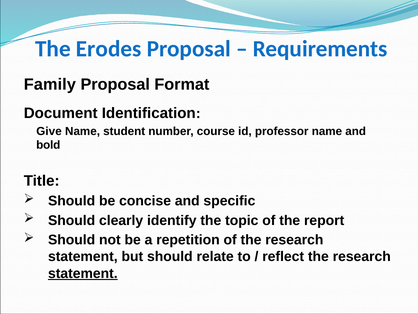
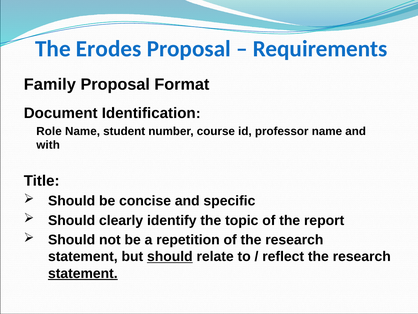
Give: Give -> Role (49, 131)
bold: bold -> with (48, 145)
should underline: none -> present (170, 256)
